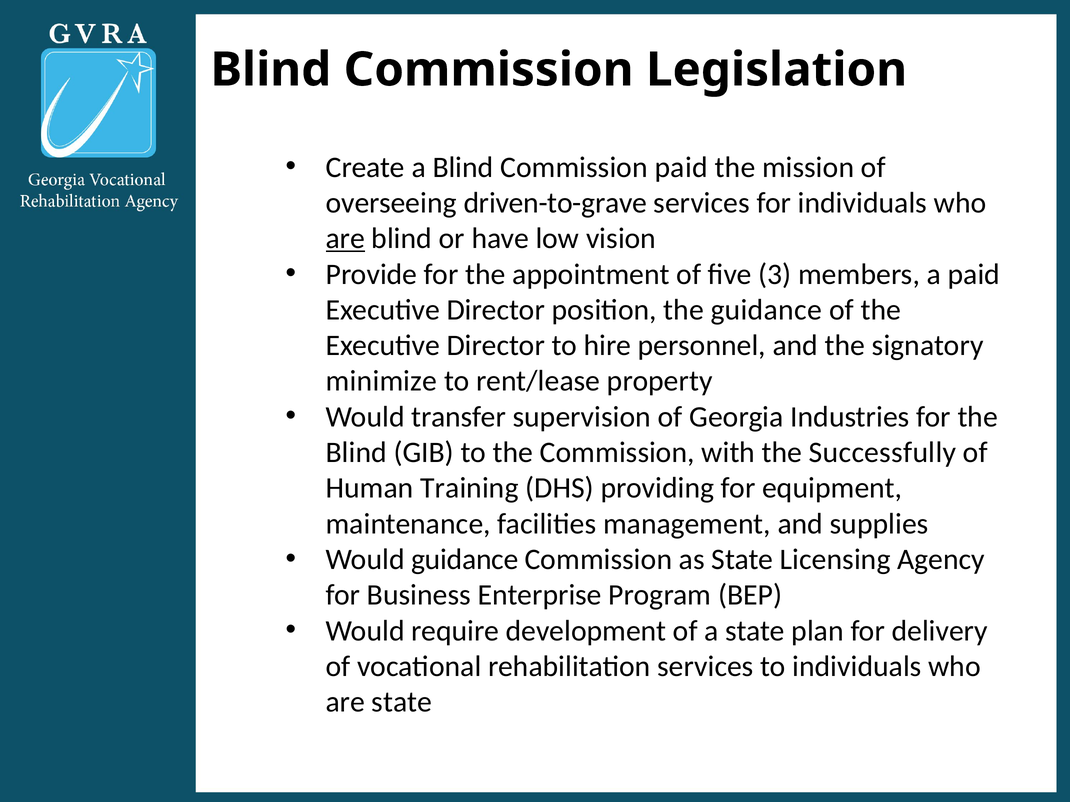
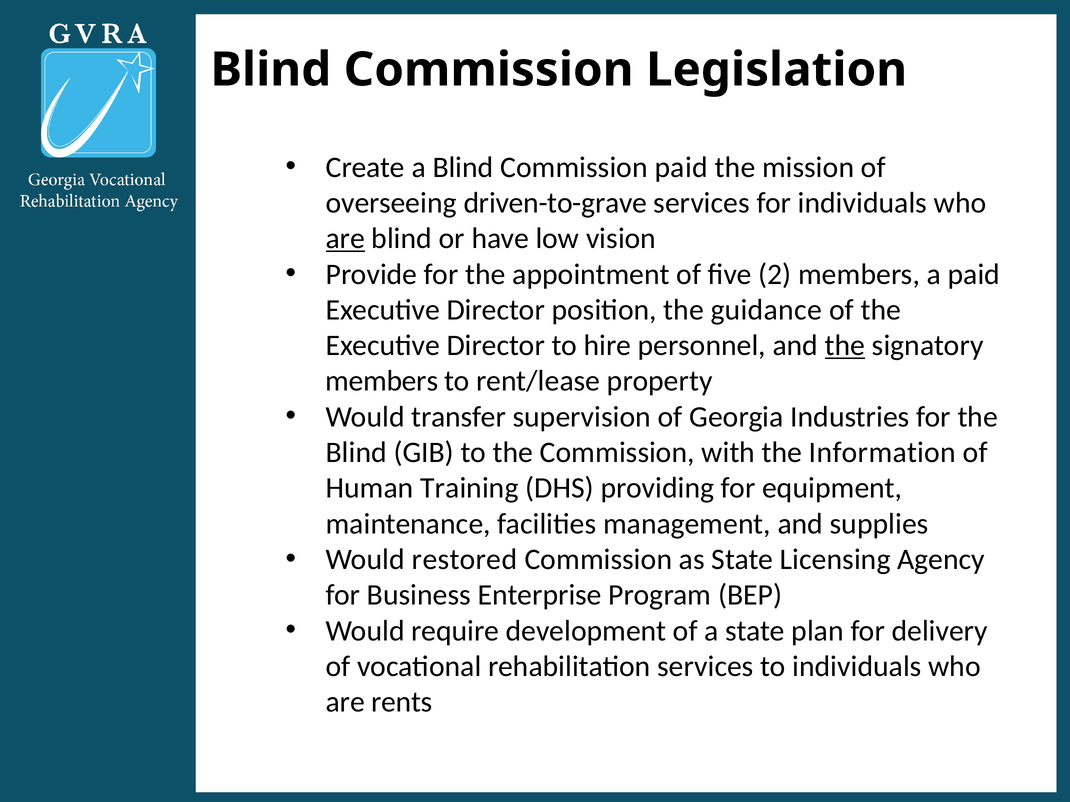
3: 3 -> 2 (775, 274)
the underline: none -> present (845, 346)
minimize: minimize -> members (382, 381)
Successfully: Successfully -> Information (882, 453)
Would guidance: guidance -> restored (465, 560)
are state: state -> rents (402, 703)
